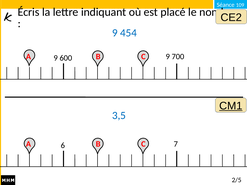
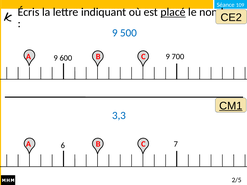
placé underline: none -> present (173, 12)
454: 454 -> 500 (128, 33)
3,5: 3,5 -> 3,3 (119, 116)
